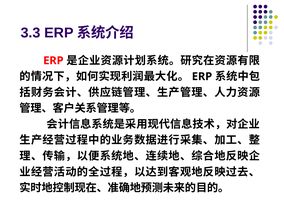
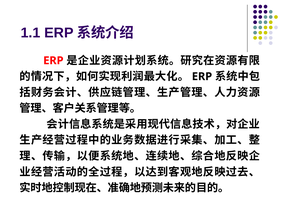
3.3: 3.3 -> 1.1 (31, 33)
